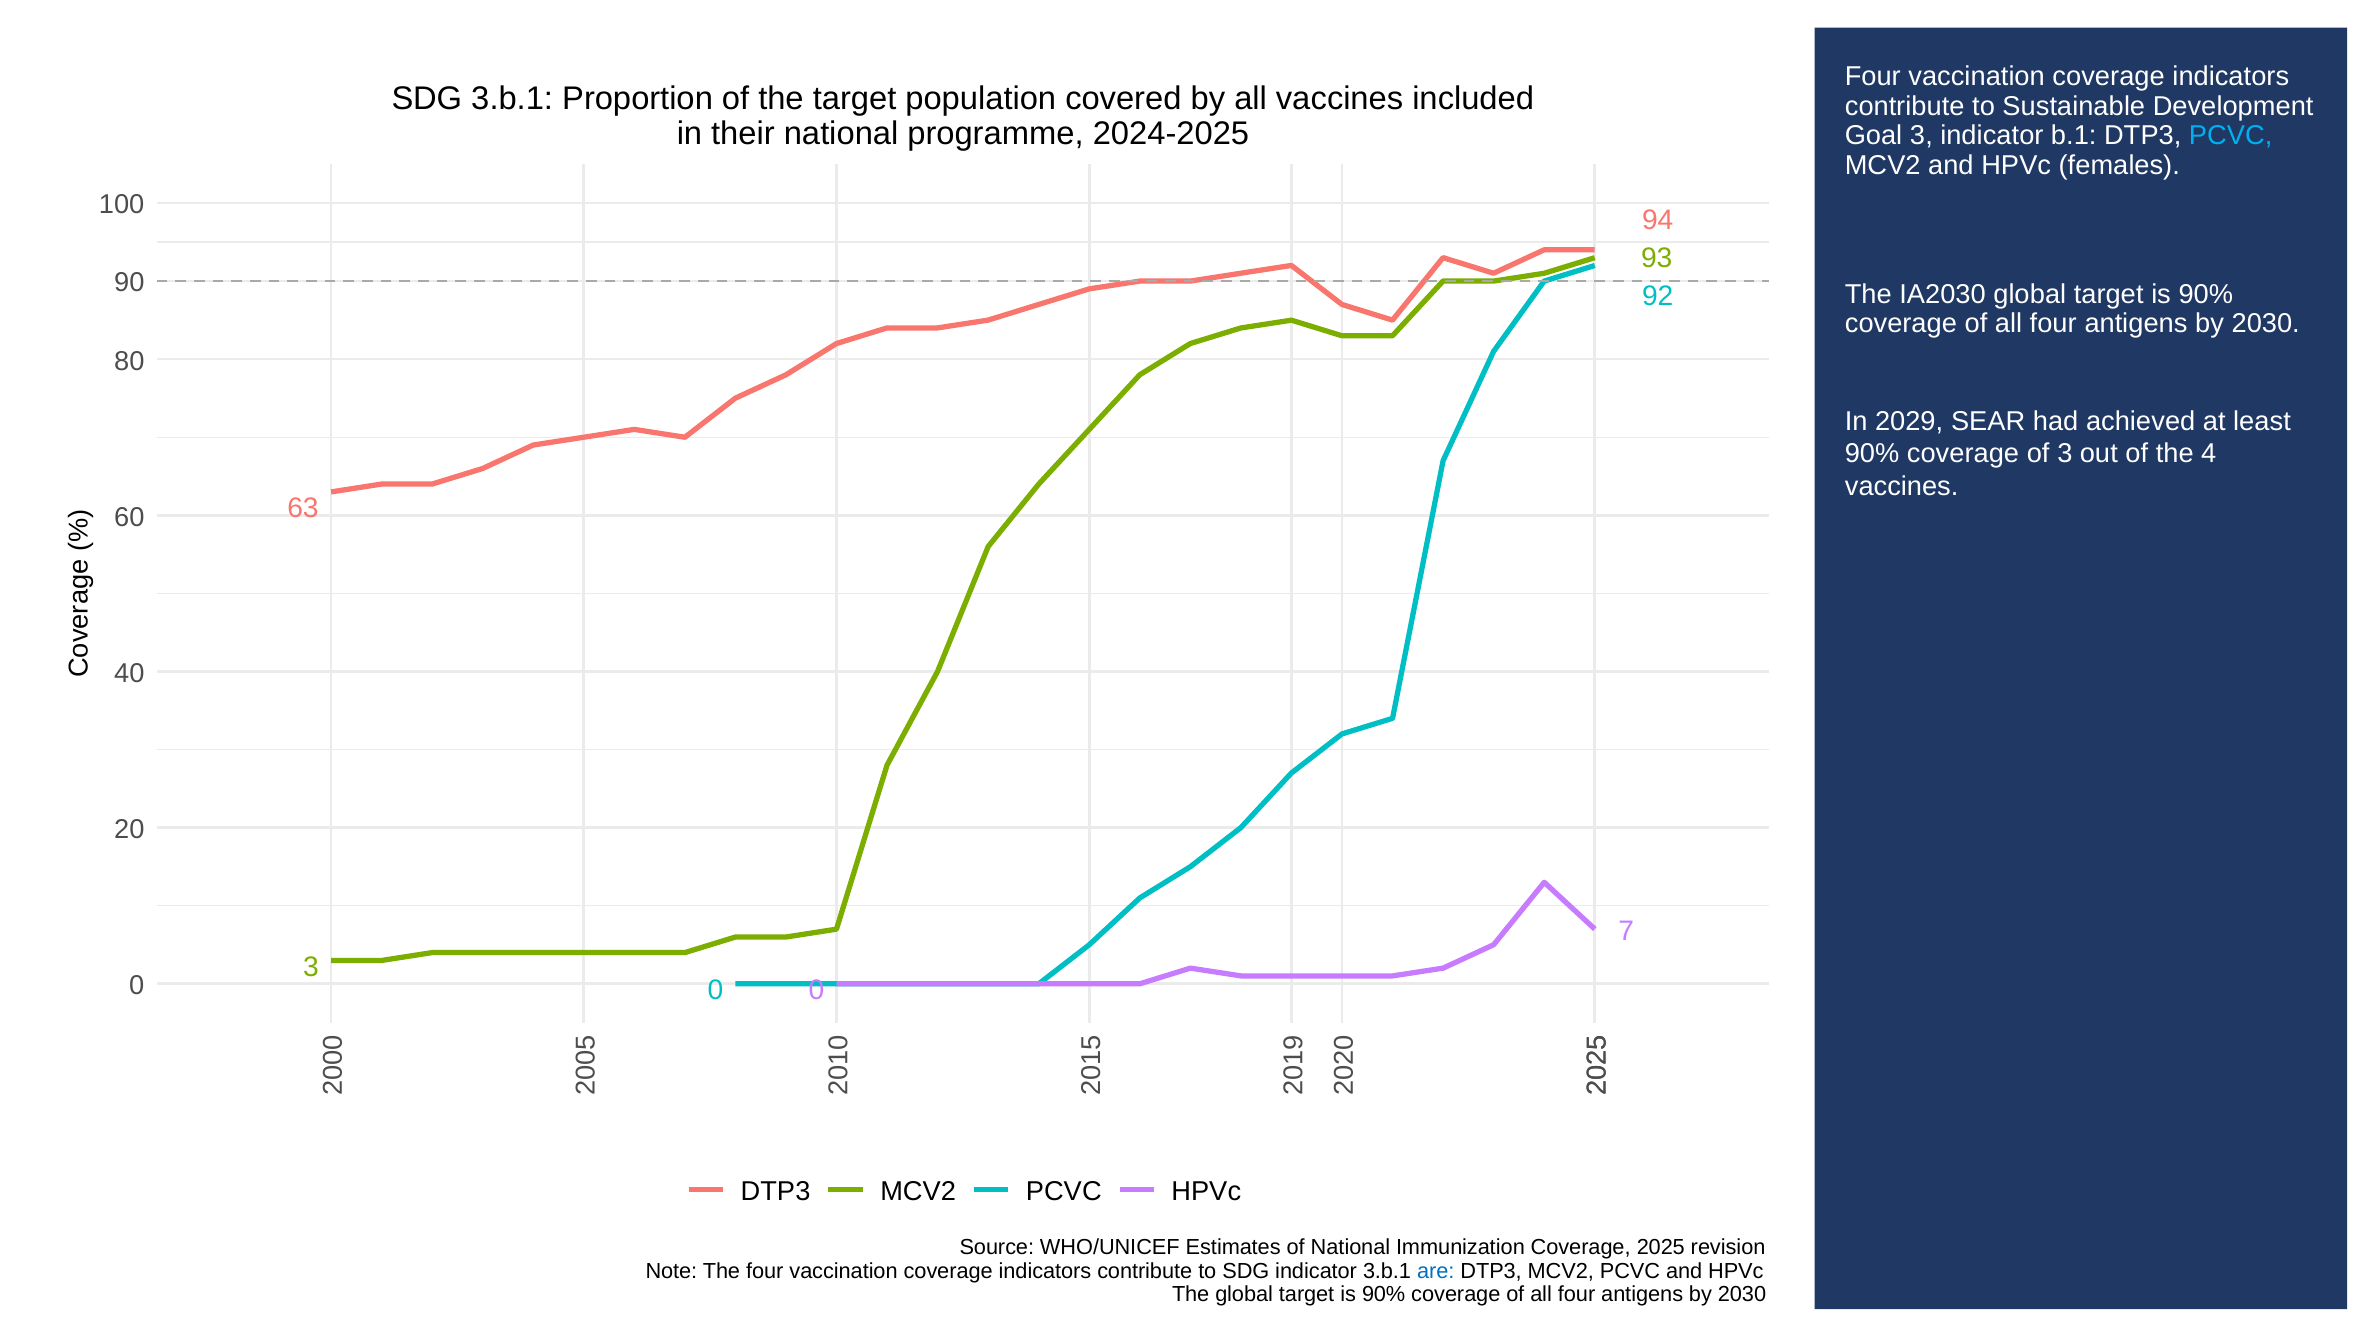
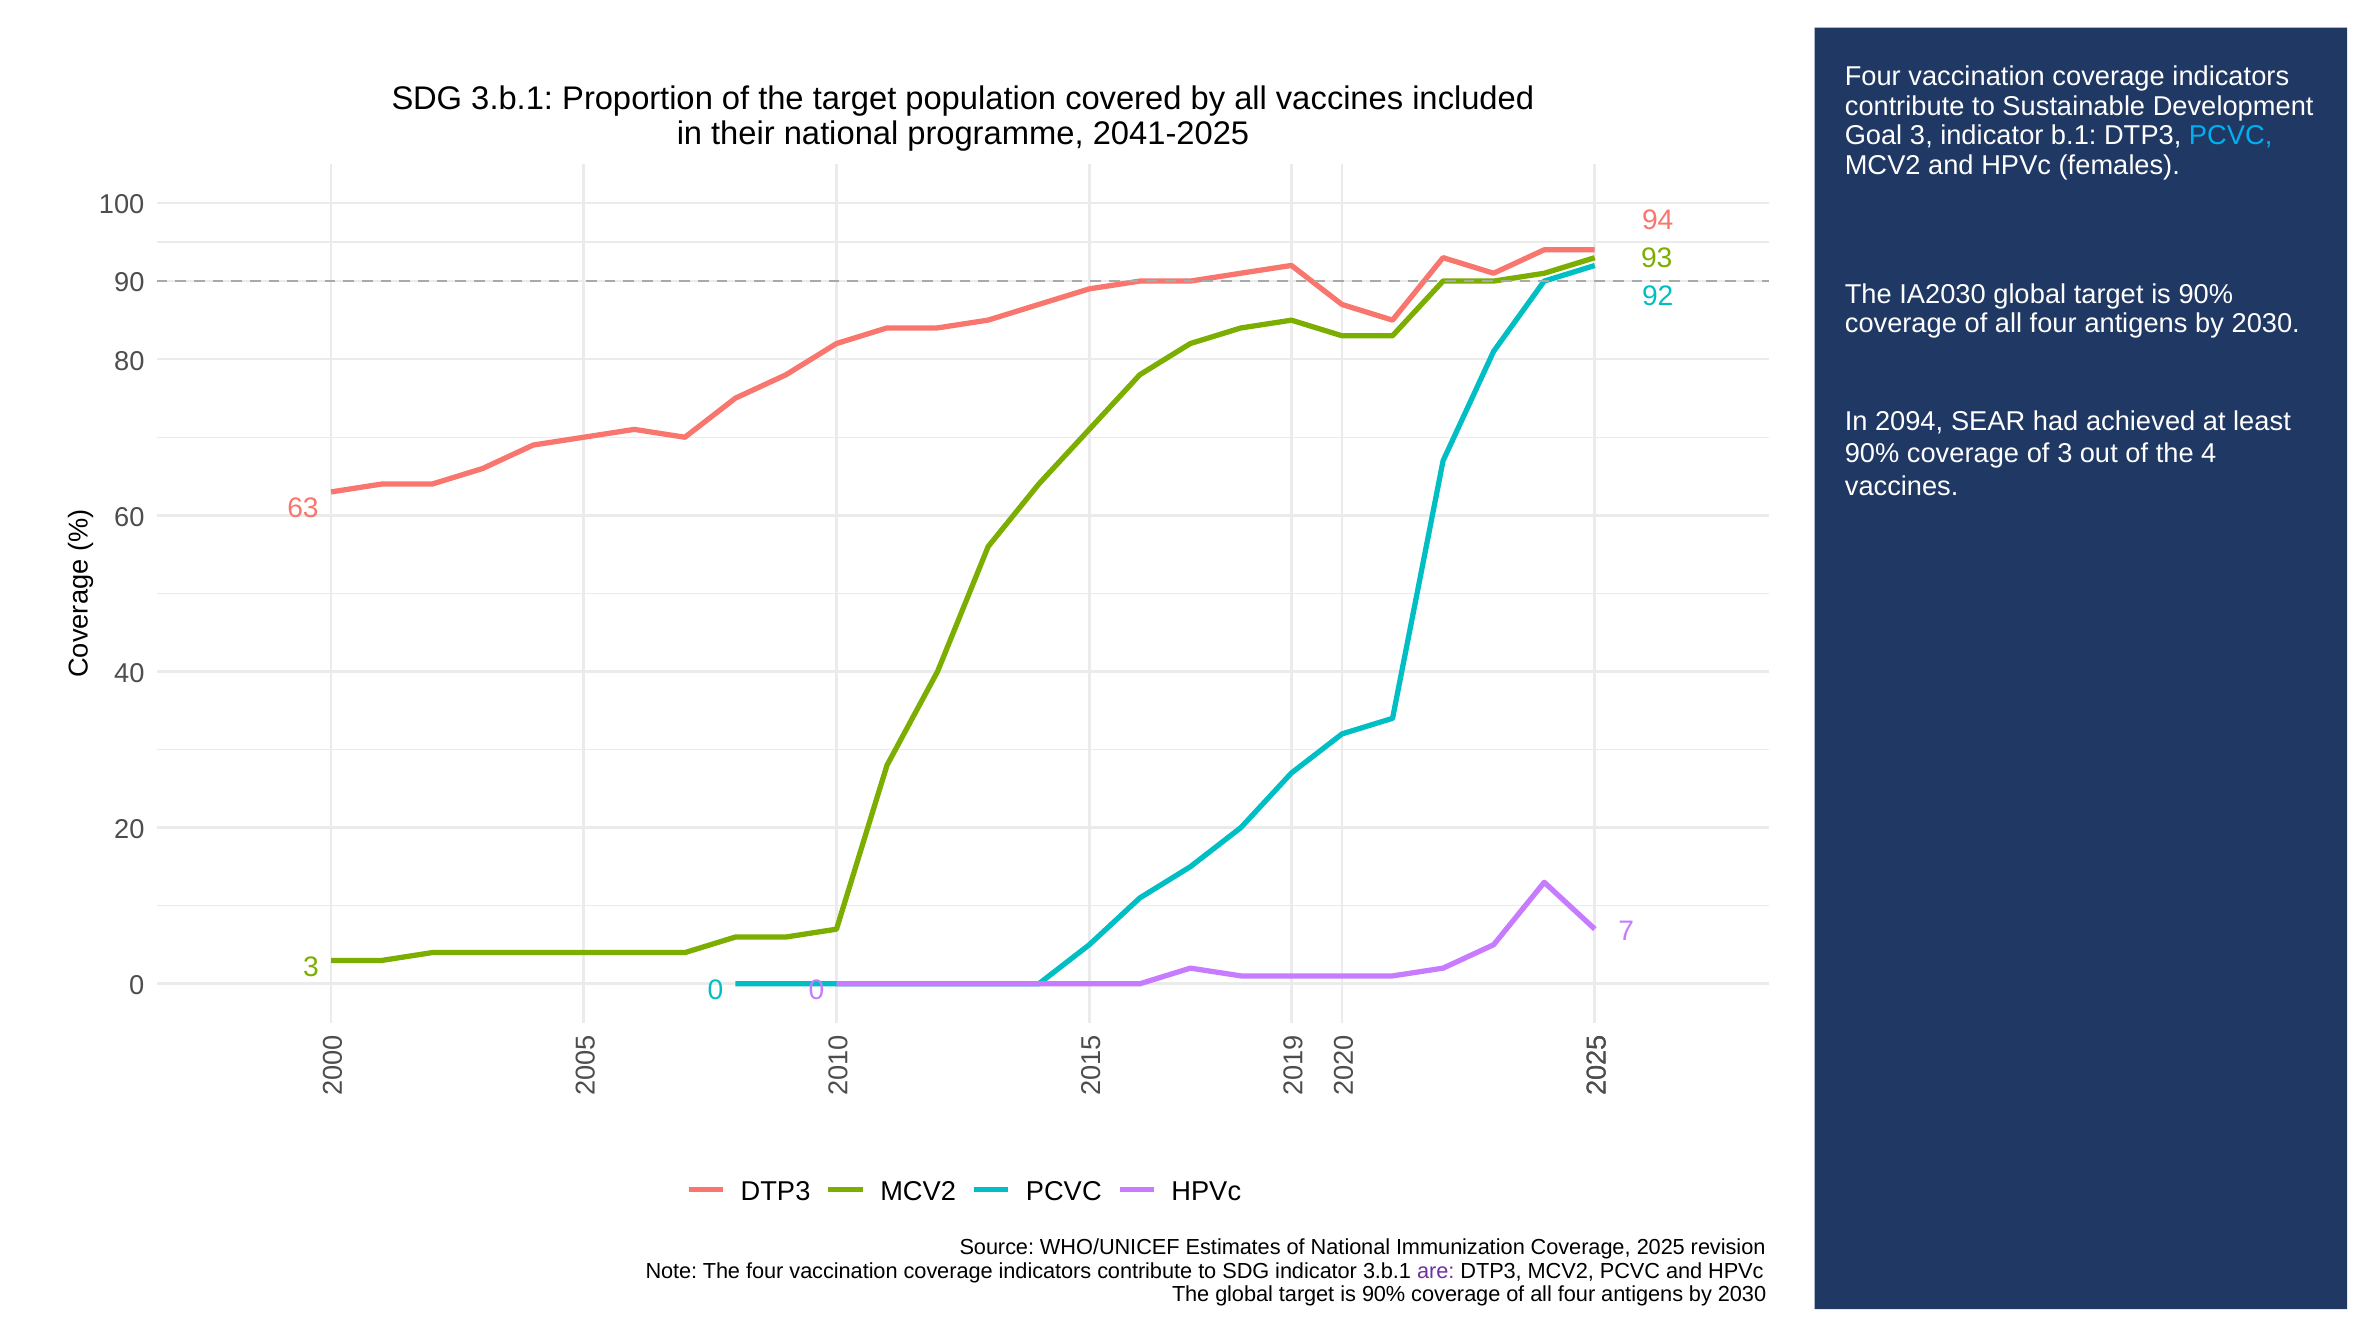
2024-2025: 2024-2025 -> 2041-2025 (1171, 134)
2029: 2029 -> 2094 (1909, 421)
are colour: blue -> purple (1436, 1271)
